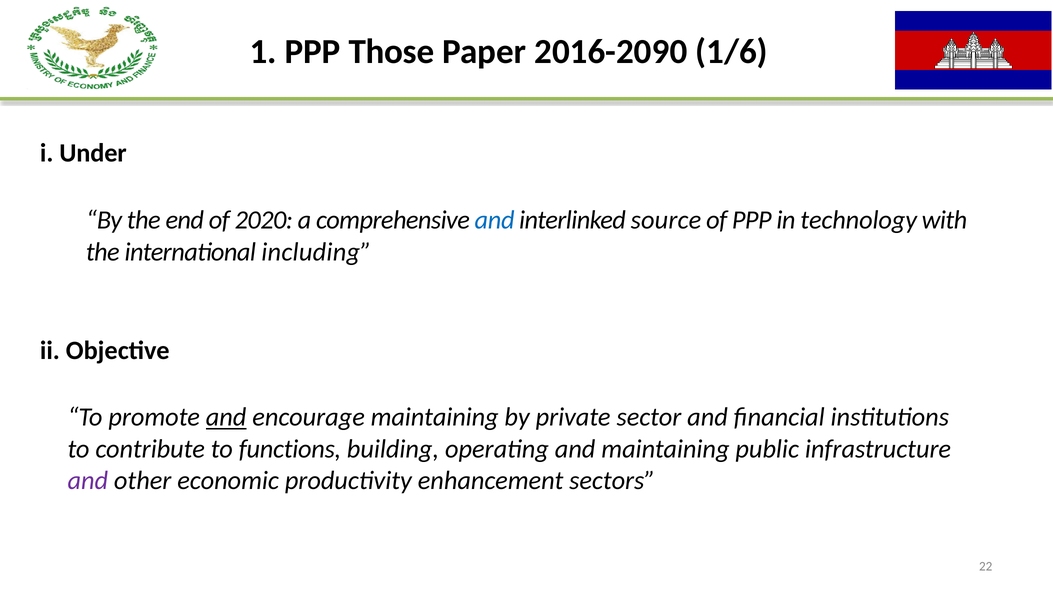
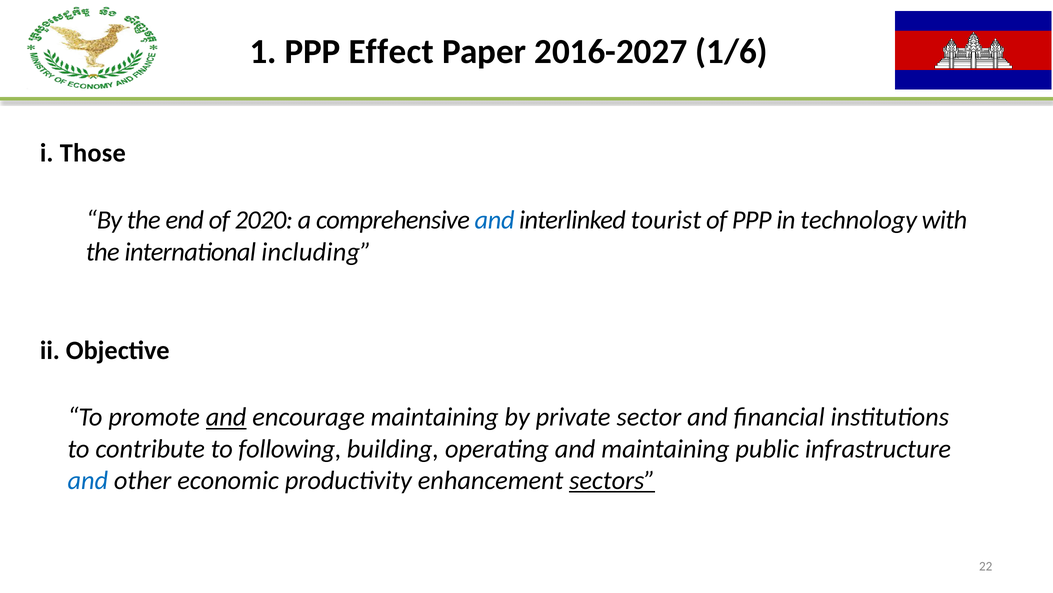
Those: Those -> Effect (391, 52)
2016-2090: 2016-2090 -> 2016-2027 (611, 52)
Under: Under -> Those (93, 153)
source: source -> tourist (666, 220)
functions: functions -> following (290, 448)
and colour: purple -> blue (88, 480)
sectors underline: none -> present (612, 480)
